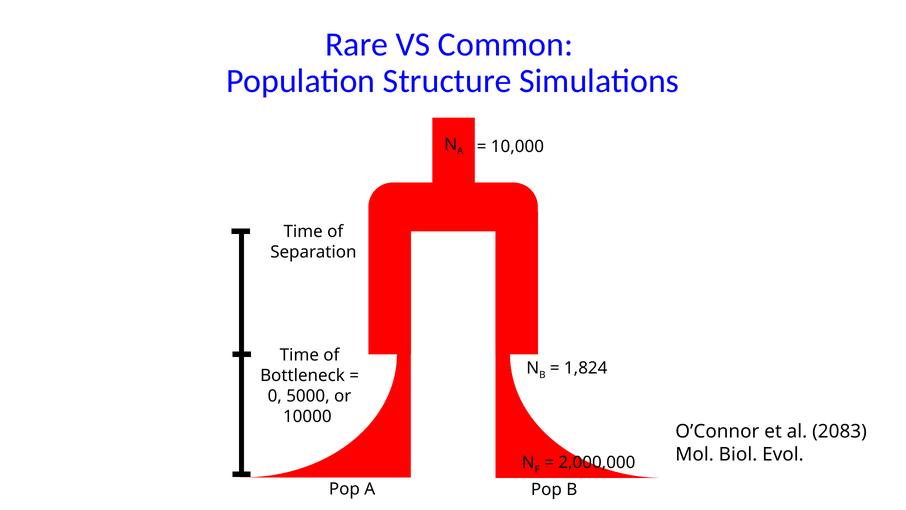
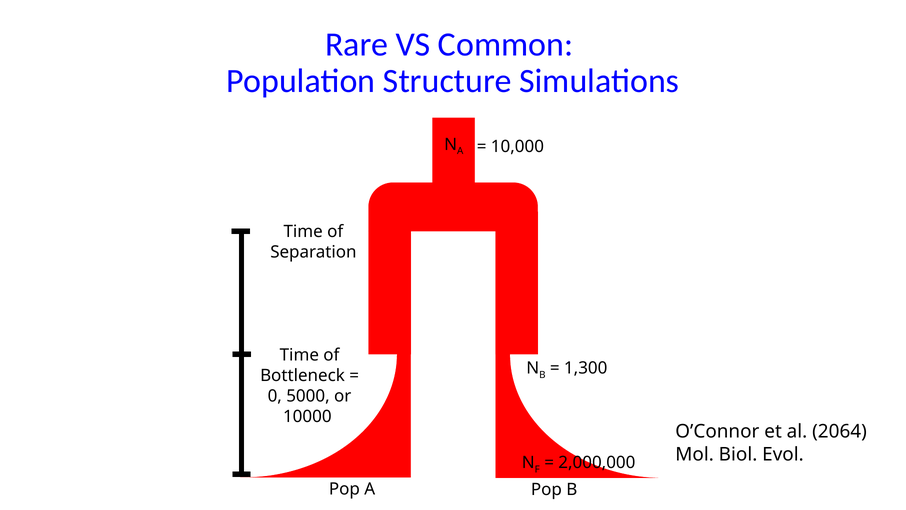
1,824: 1,824 -> 1,300 (586, 368)
2083: 2083 -> 2064 (839, 431)
